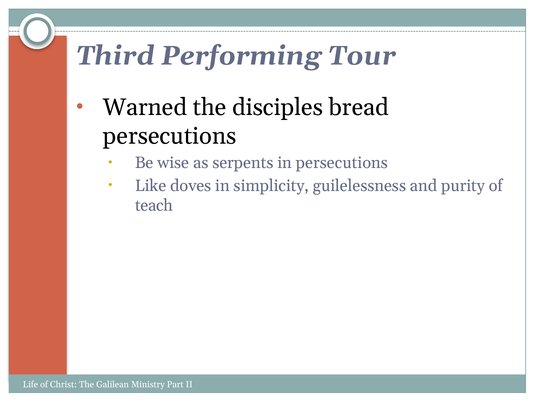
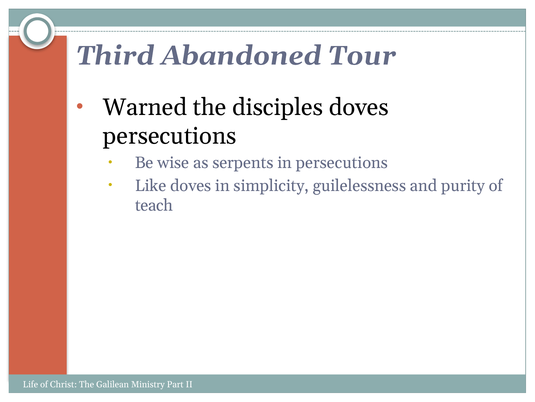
Performing: Performing -> Abandoned (241, 56)
disciples bread: bread -> doves (359, 107)
